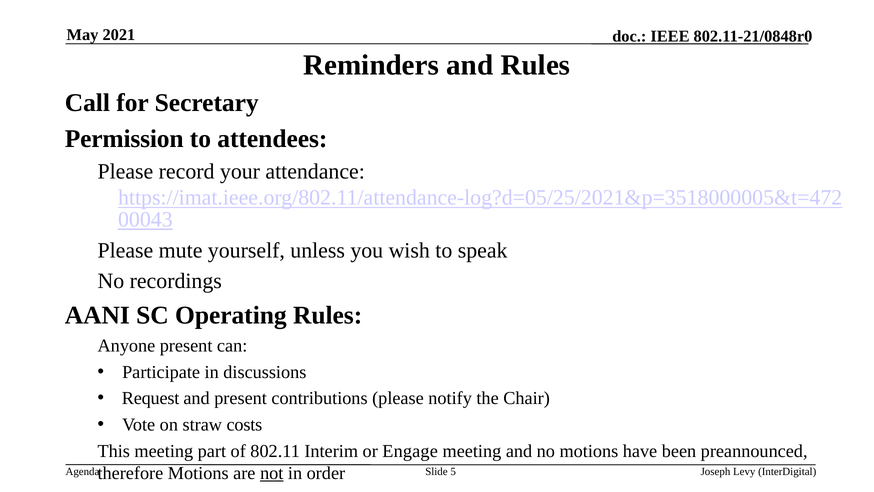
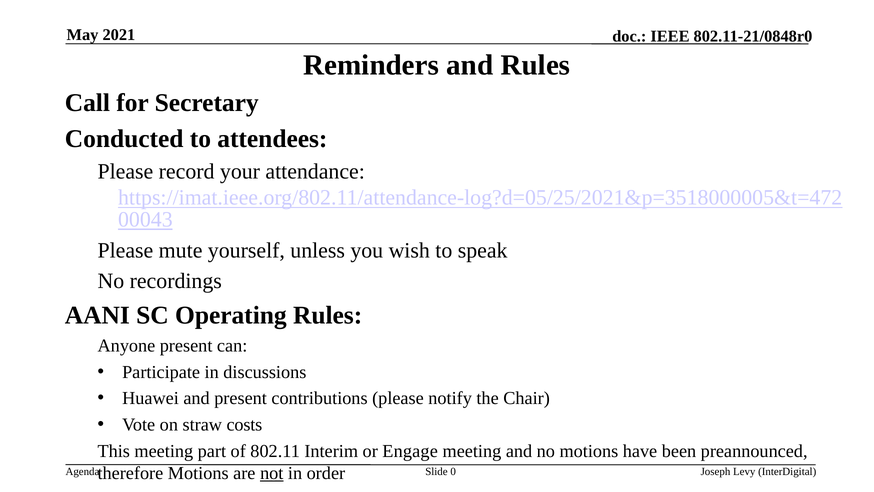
Permission: Permission -> Conducted (124, 139)
Request: Request -> Huawei (150, 398)
5: 5 -> 0 (453, 472)
